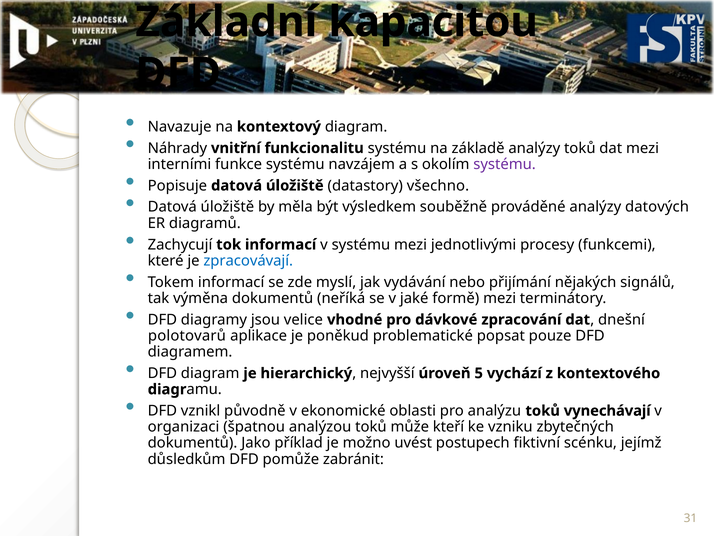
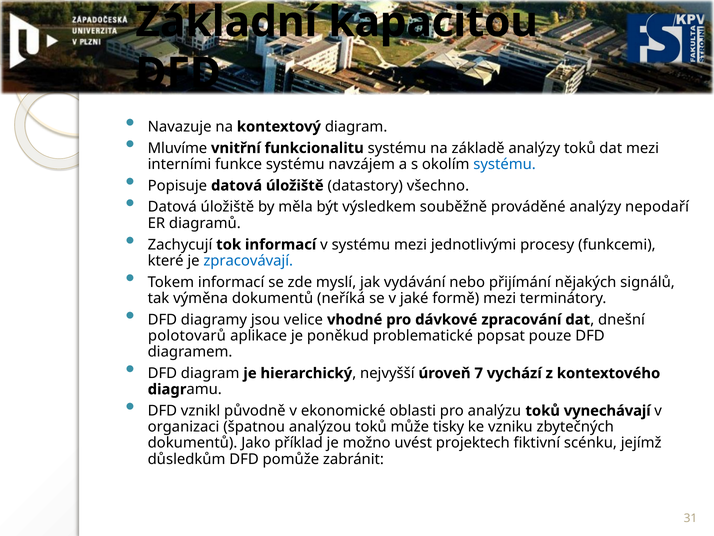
Náhrady: Náhrady -> Mluvíme (177, 148)
systému colour: purple -> blue (505, 164)
datových: datových -> nepodaří (657, 207)
5: 5 -> 7 (479, 373)
kteří: kteří -> tisky (449, 427)
postupech: postupech -> projektech (473, 443)
